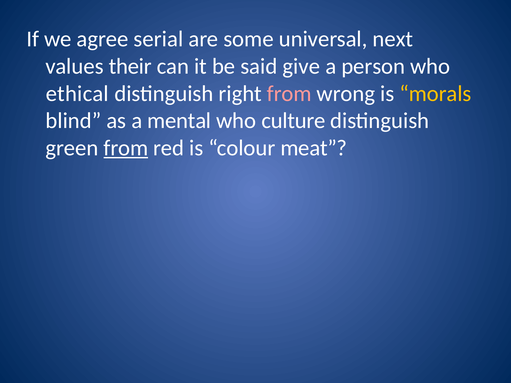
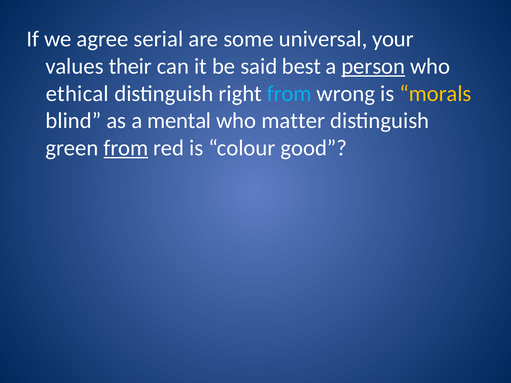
next: next -> your (393, 39)
give: give -> best (301, 66)
person underline: none -> present (373, 66)
from colour: pink -> light blue (289, 94)
culture: culture -> matter (293, 121)
meat: meat -> good (314, 148)
